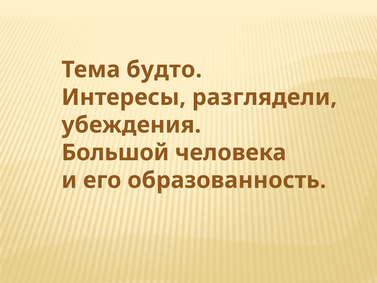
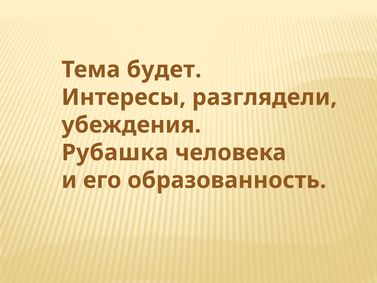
будто: будто -> будет (164, 70)
Большой: Большой -> Рубашка (115, 152)
